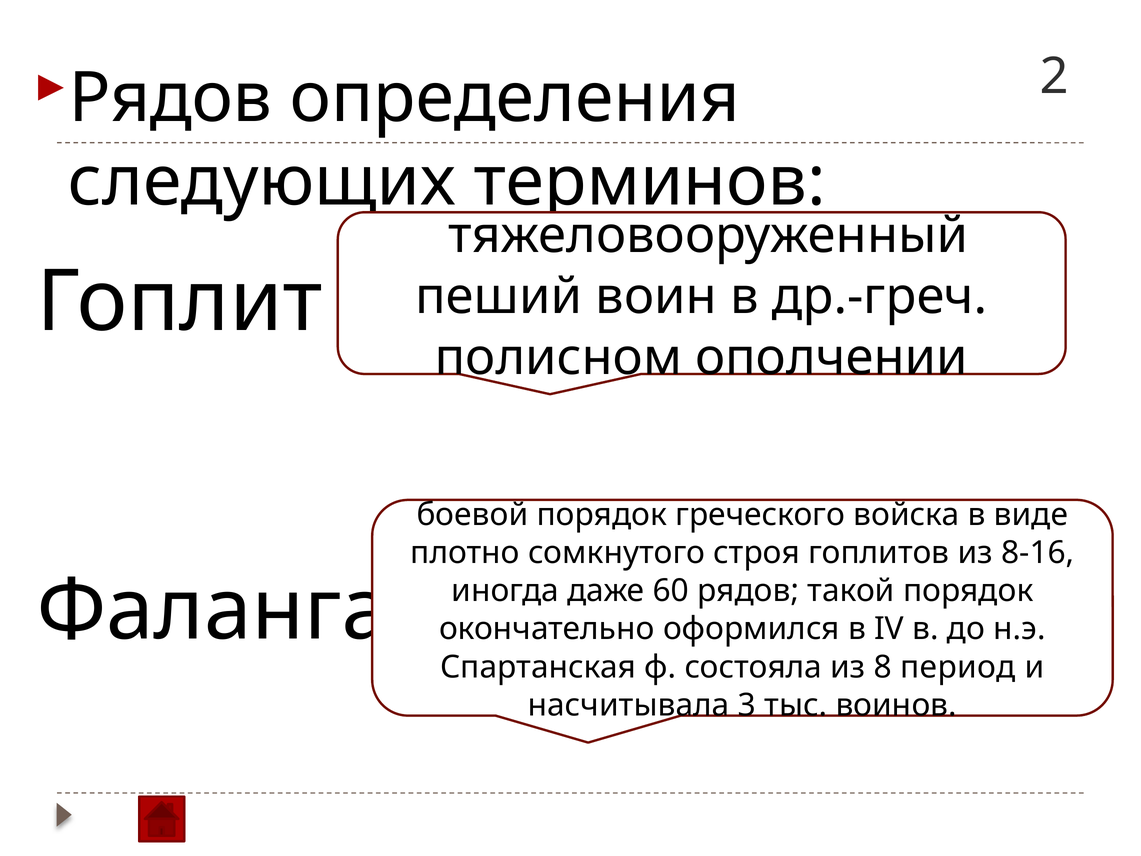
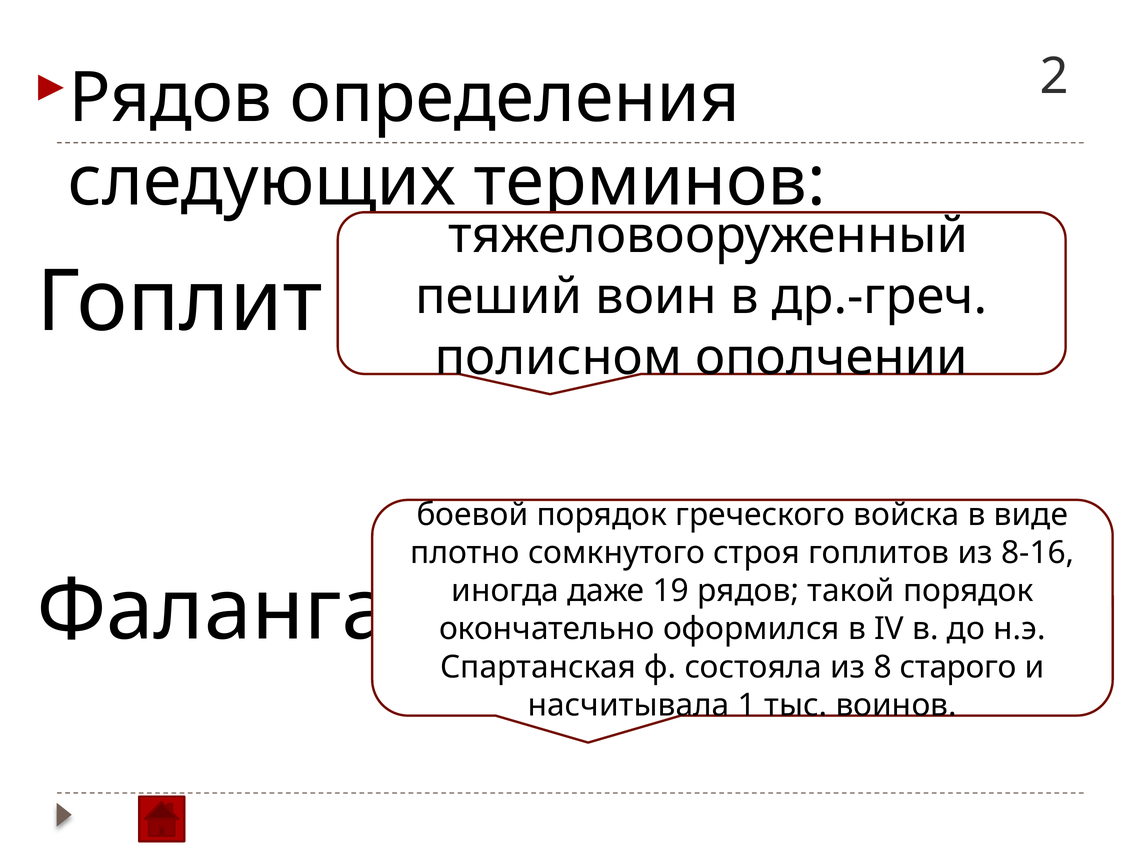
60: 60 -> 19 (671, 591)
период: период -> старого (958, 667)
3: 3 -> 1 (747, 705)
